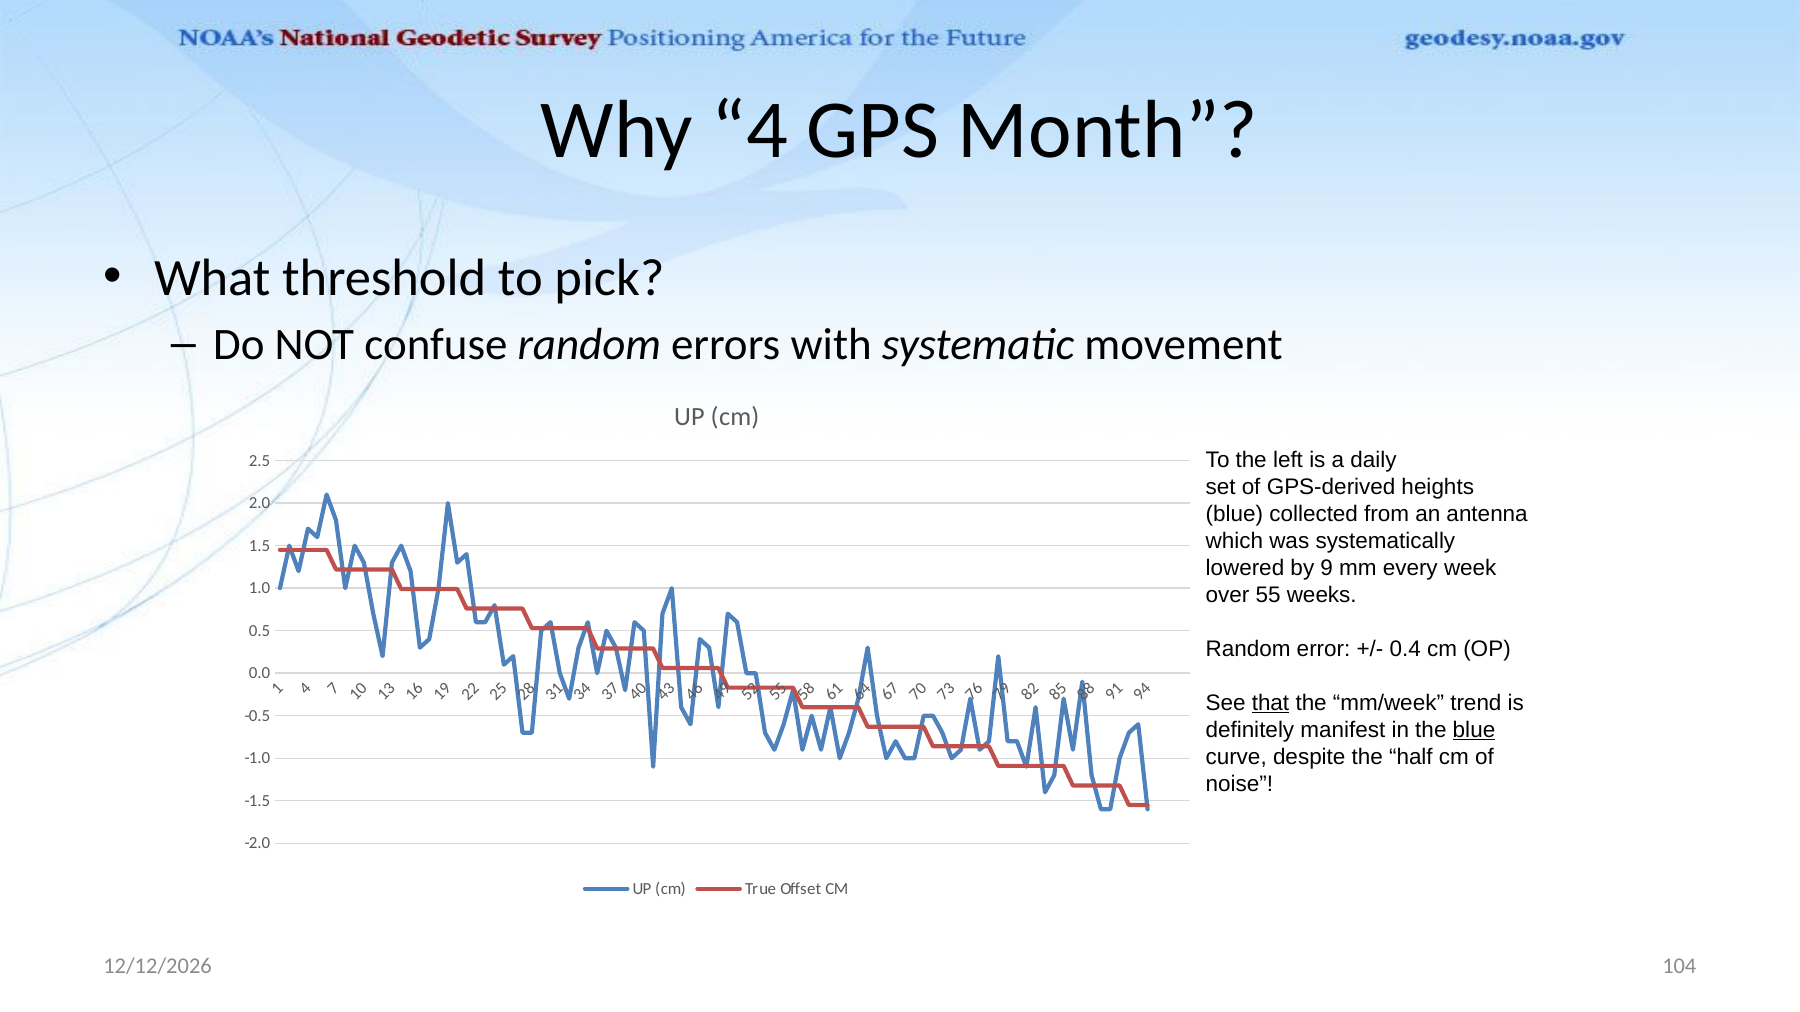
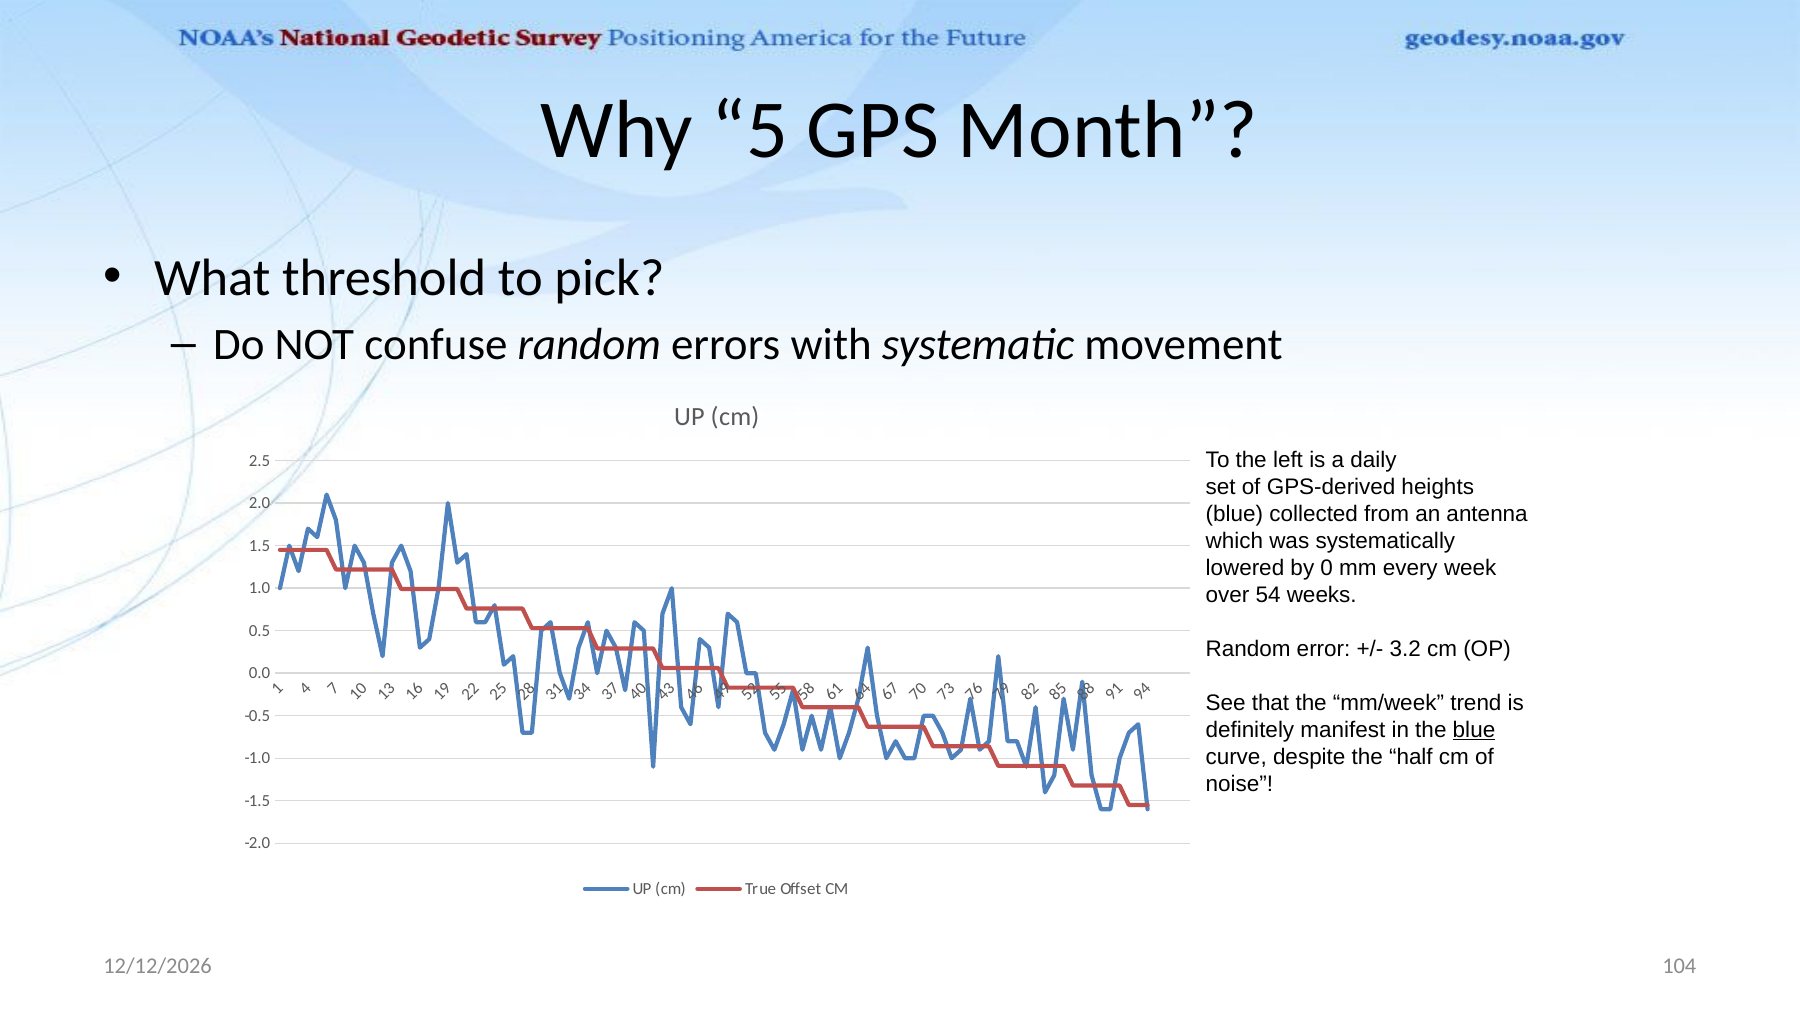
Why 4: 4 -> 5 (750, 131)
by 9: 9 -> 0 (1327, 568)
55: 55 -> 54 (1268, 595)
0.4: 0.4 -> 3.2 (1405, 649)
that underline: present -> none (1270, 703)
